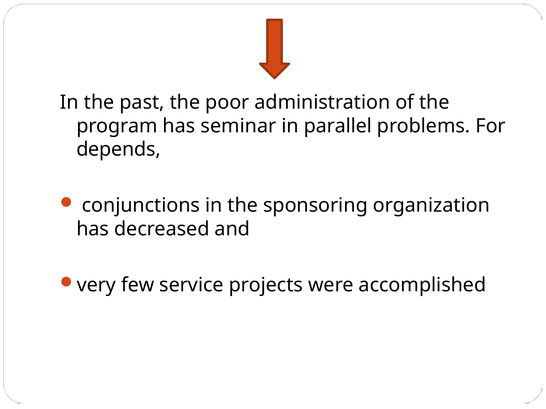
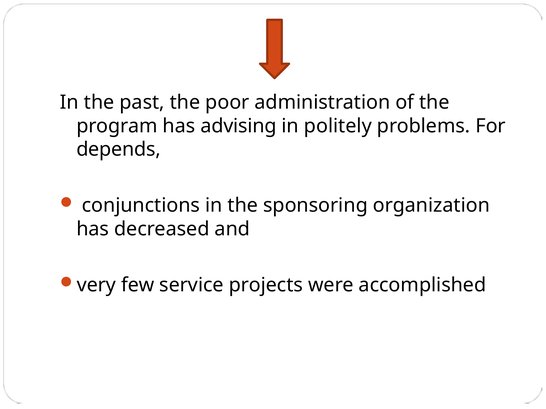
seminar: seminar -> advising (239, 126)
parallel: parallel -> politely (338, 126)
